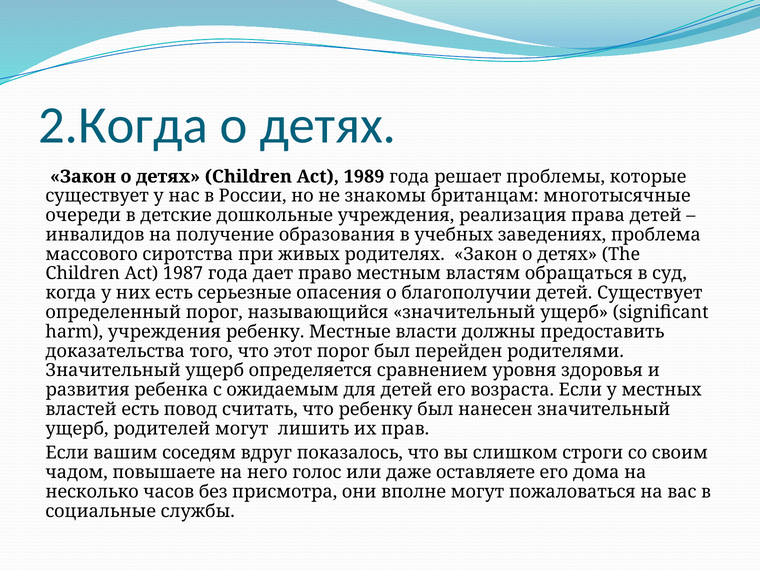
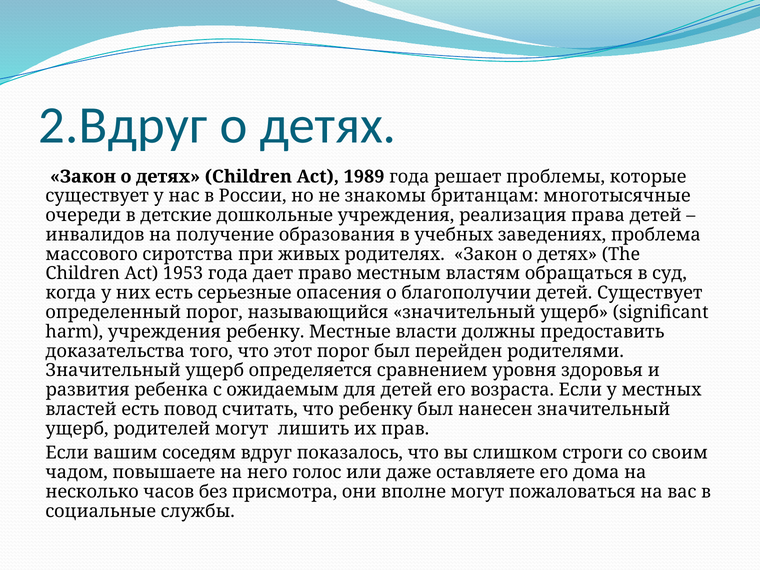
2.Когда: 2.Когда -> 2.Вдруг (123, 126)
1987: 1987 -> 1953 (183, 274)
